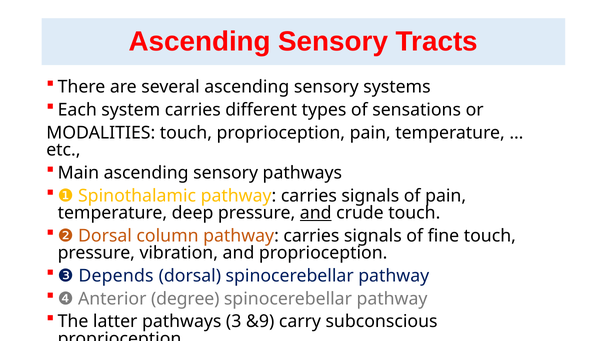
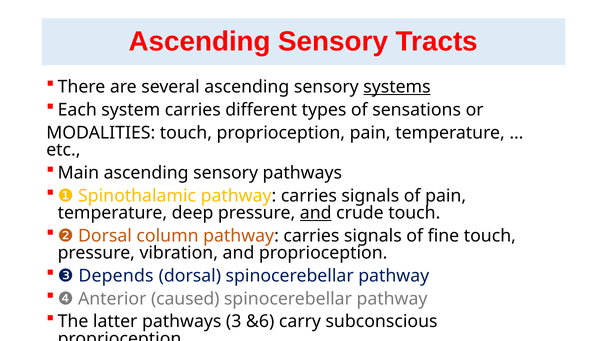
systems underline: none -> present (397, 87)
degree: degree -> caused (185, 299)
&9: &9 -> &6 (260, 322)
